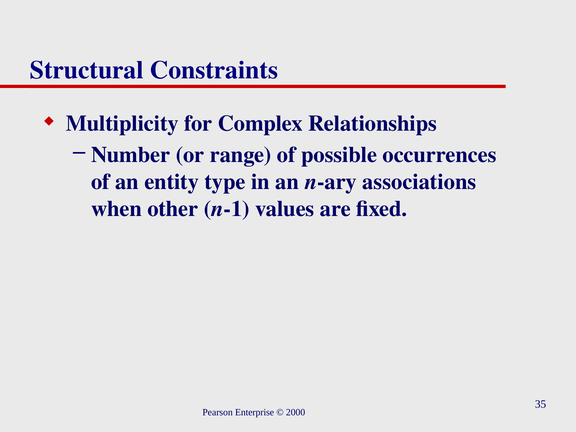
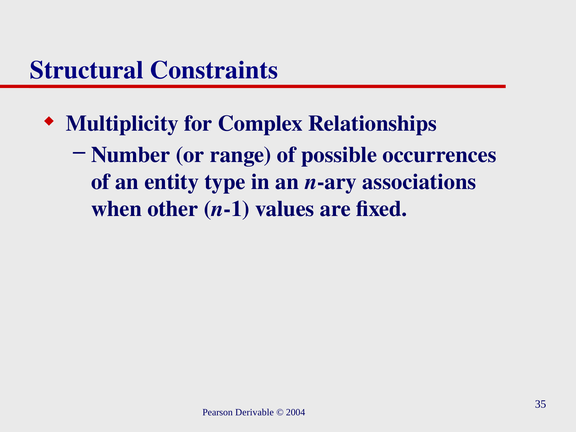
Enterprise: Enterprise -> Derivable (255, 412)
2000: 2000 -> 2004 (296, 412)
